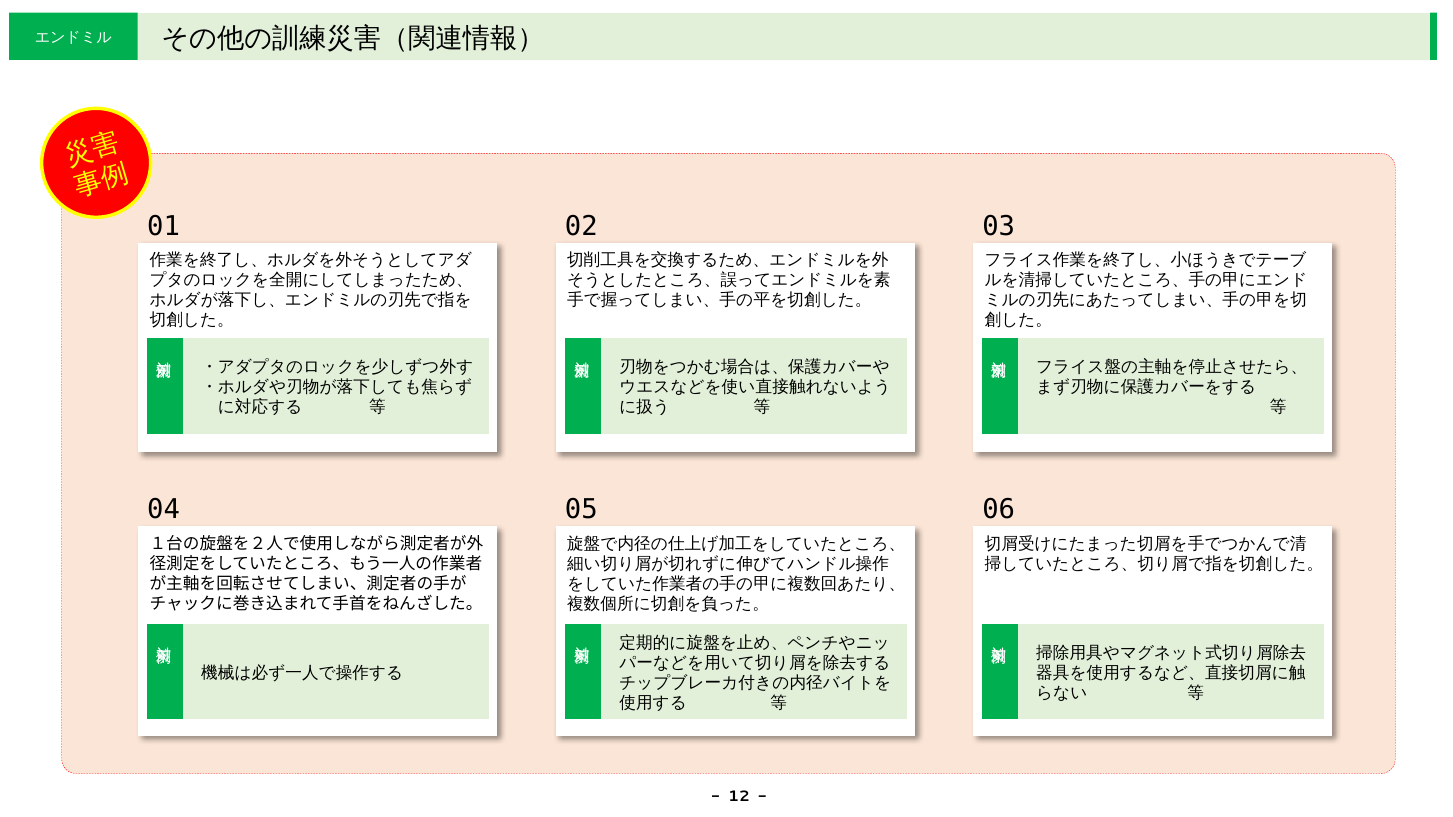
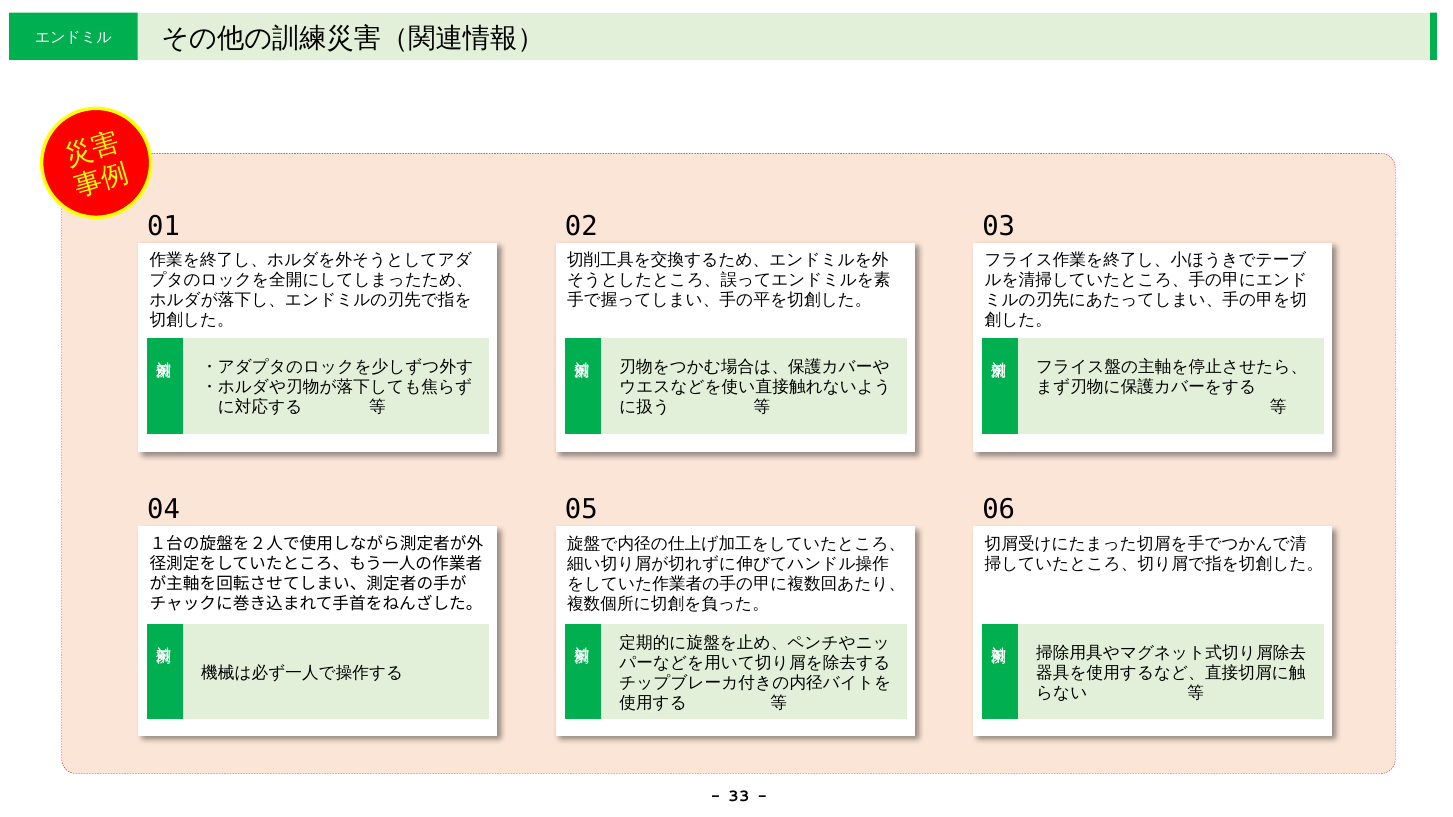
12: 12 -> 33 (739, 797)
